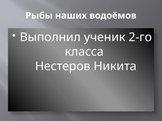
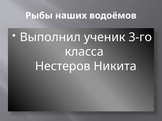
2-го: 2-го -> 3-го (140, 37)
